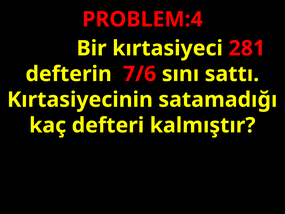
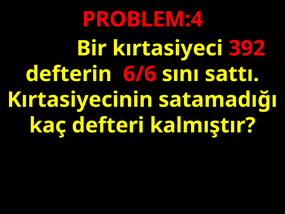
281: 281 -> 392 (247, 48)
7/6: 7/6 -> 6/6 (140, 74)
